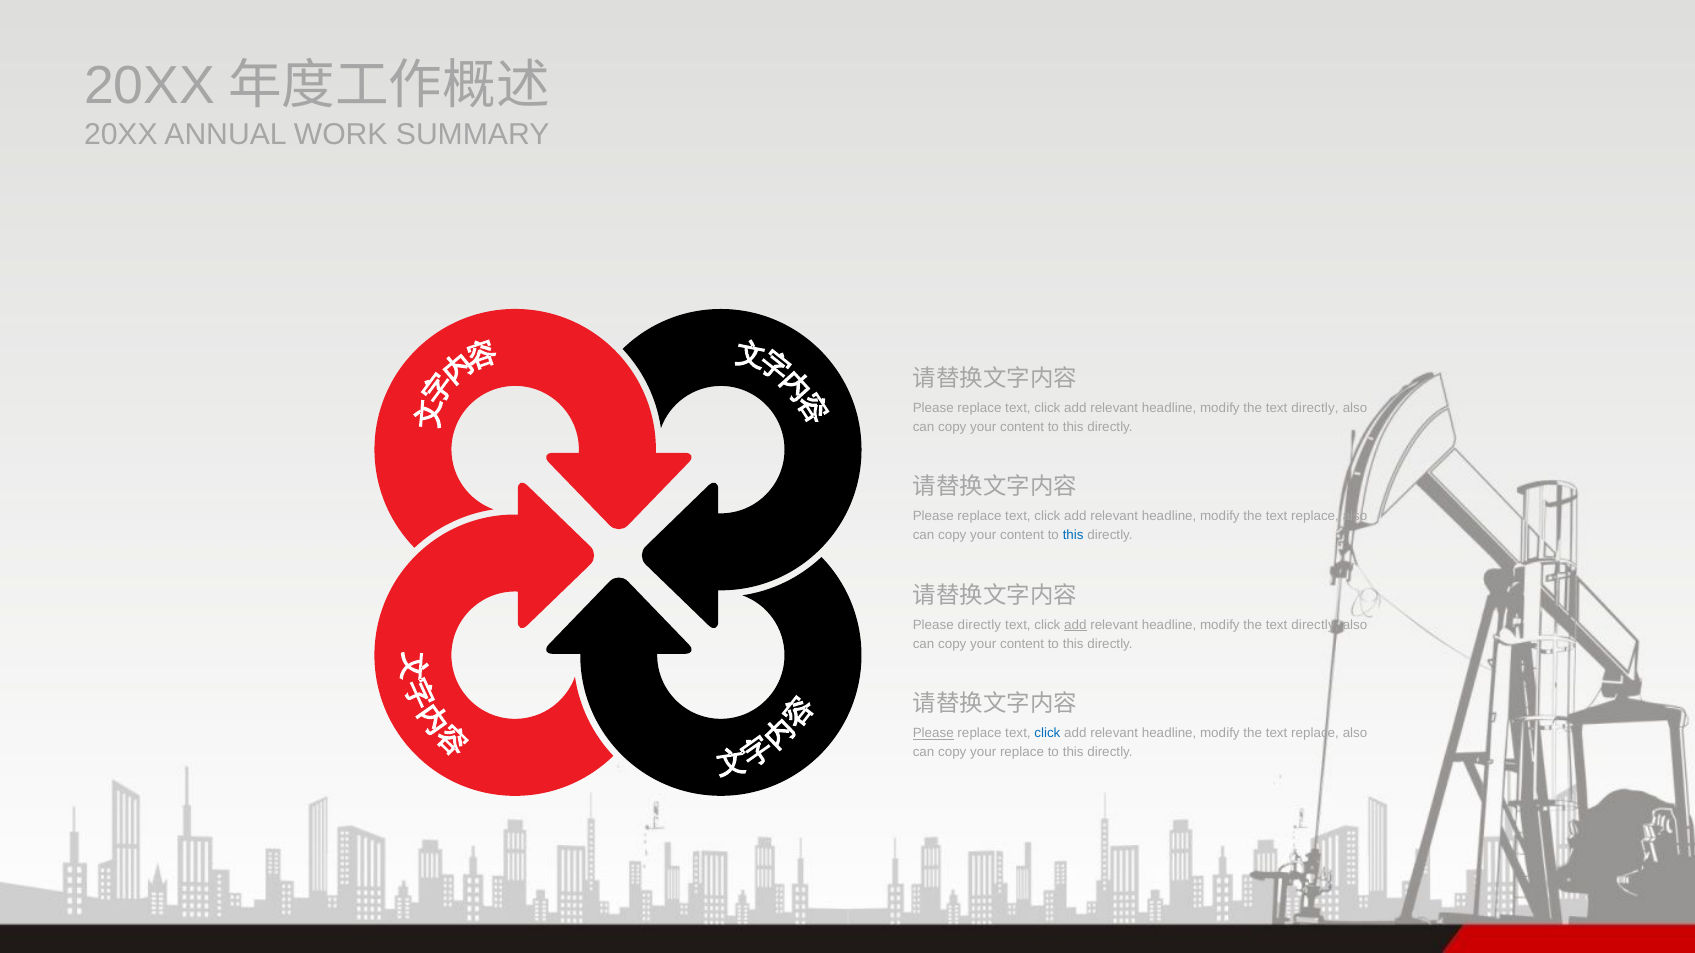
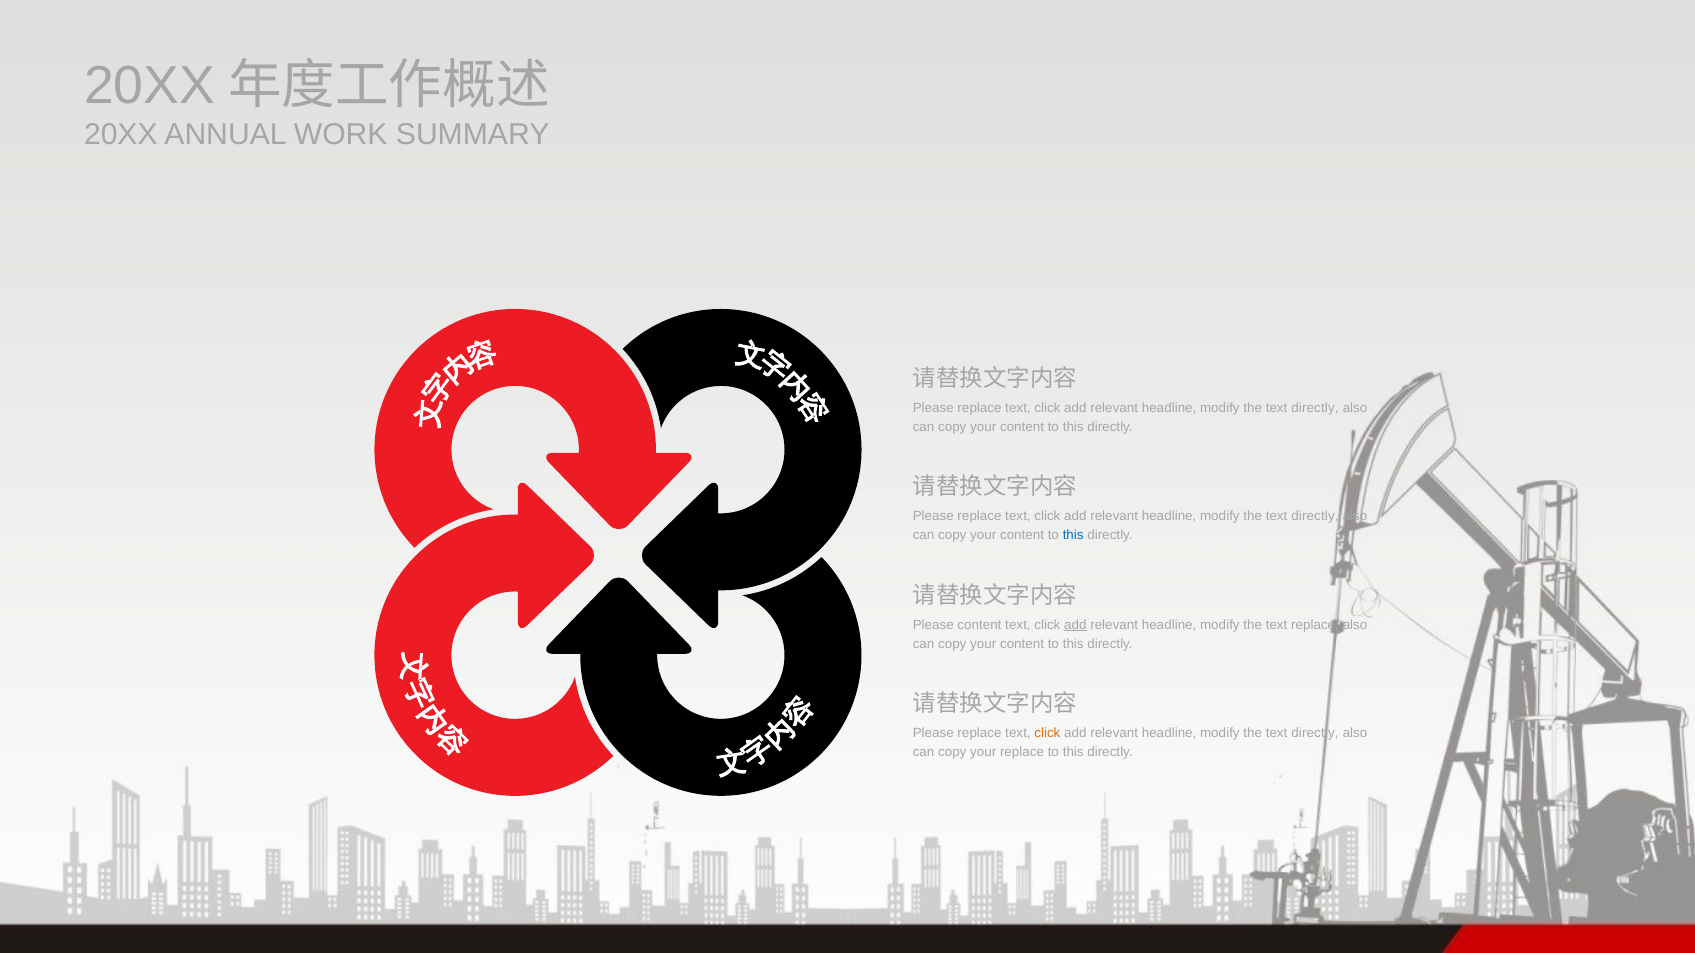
replace: replace -> directly (1315, 517)
Please directly: directly -> content (979, 625)
directly: directly -> replace (1315, 625)
Please underline: present -> none (933, 734)
click colour: blue -> orange (1047, 734)
replace: replace -> directly (1315, 734)
